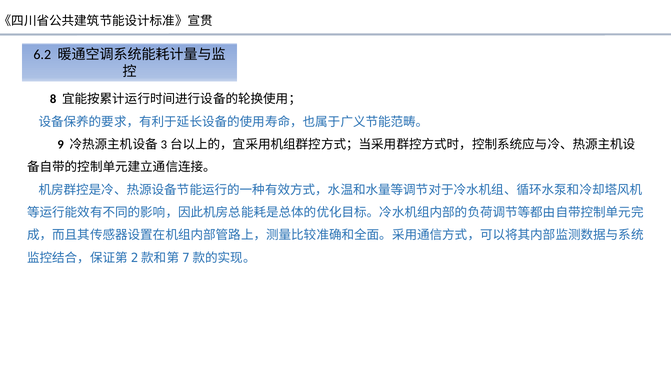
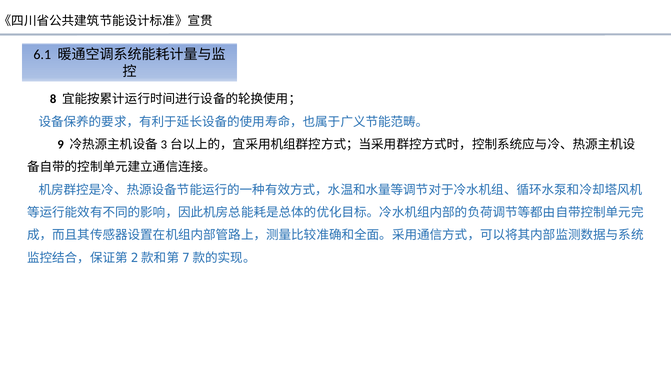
6.2: 6.2 -> 6.1 (42, 55)
